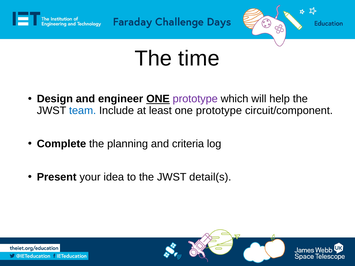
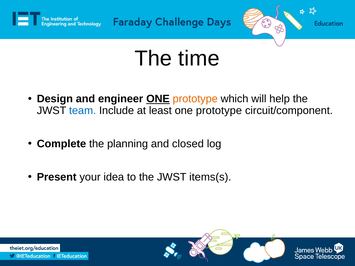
prototype colour: purple -> orange (195, 99)
criteria: criteria -> closed (188, 144)
detail(s: detail(s -> items(s (210, 177)
